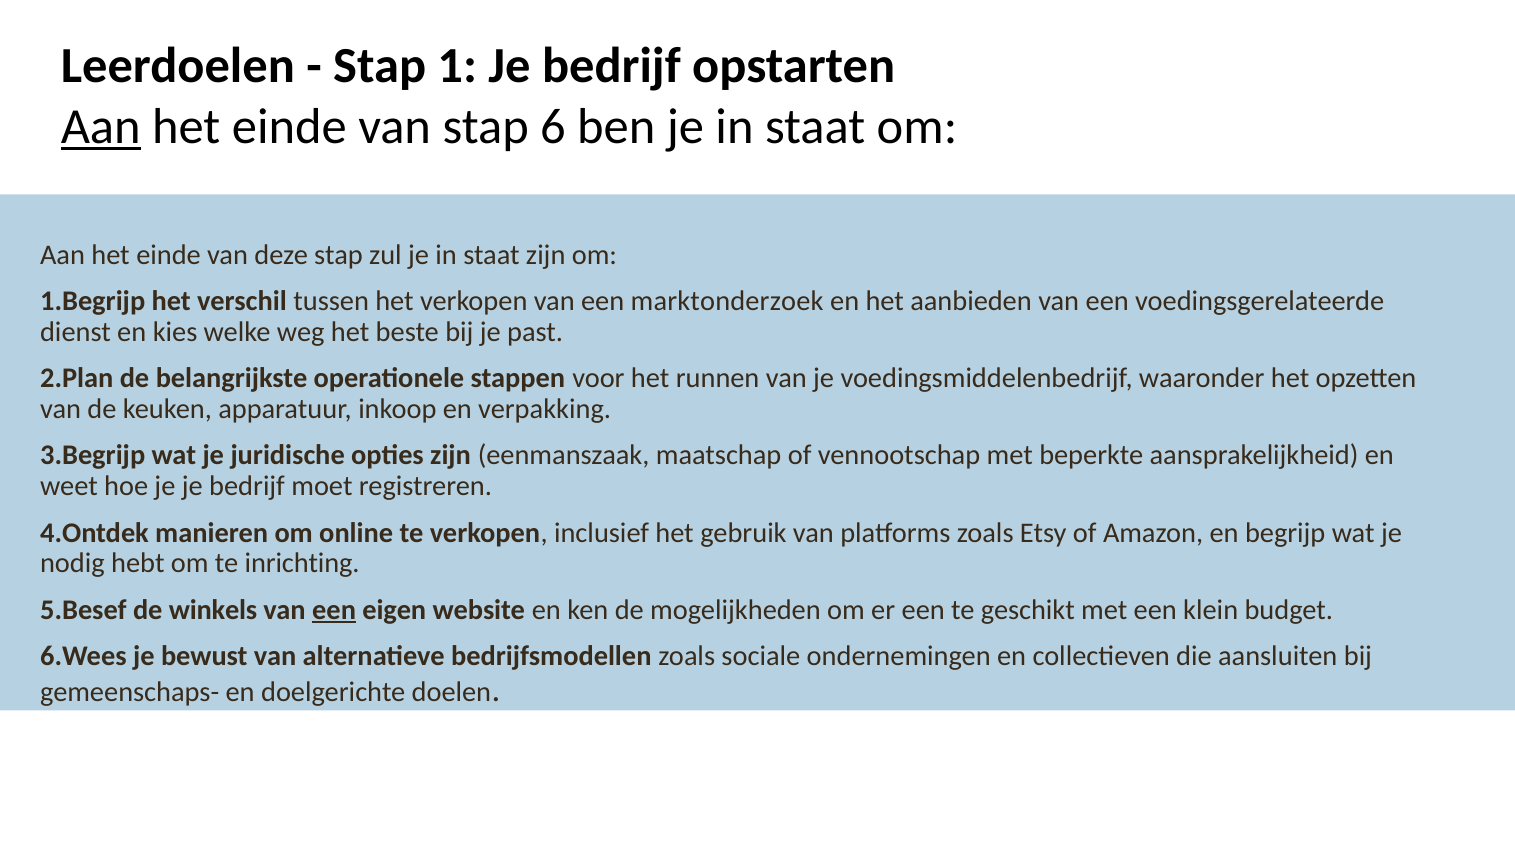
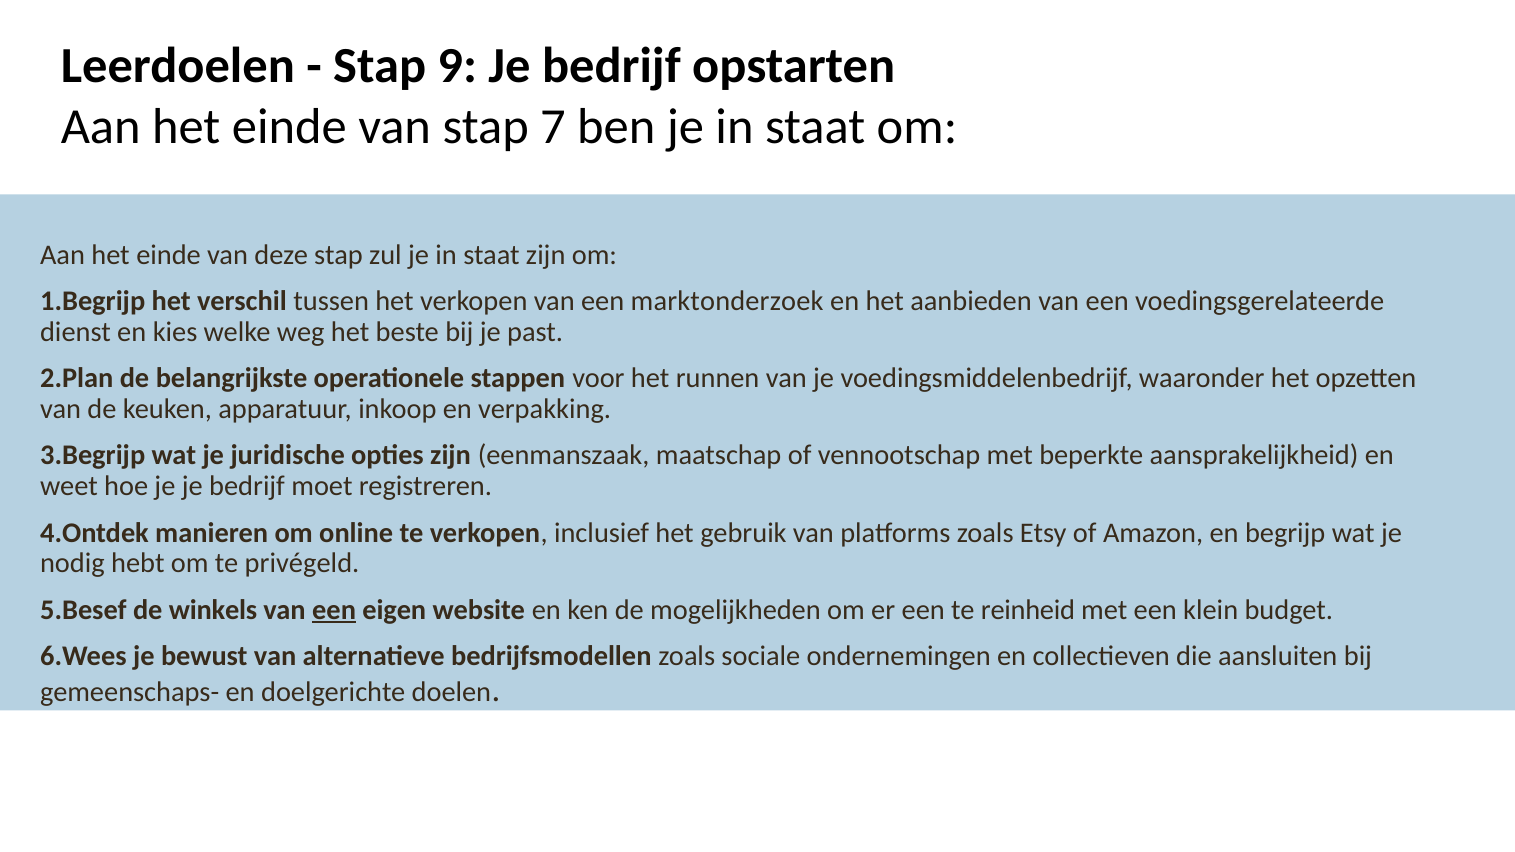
1: 1 -> 9 (457, 66)
Aan underline: present -> none (101, 127)
6: 6 -> 7 (553, 127)
inrichting: inrichting -> privégeld (302, 564)
geschikt: geschikt -> reinheid (1028, 610)
